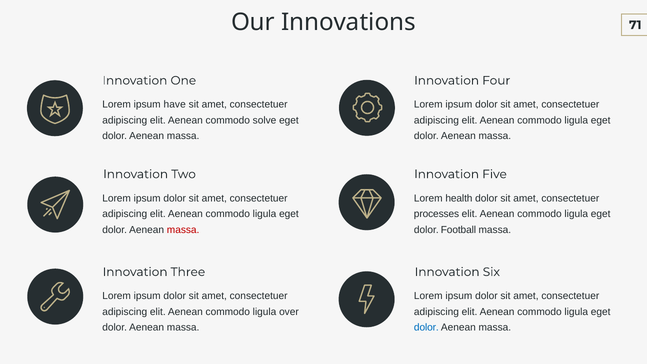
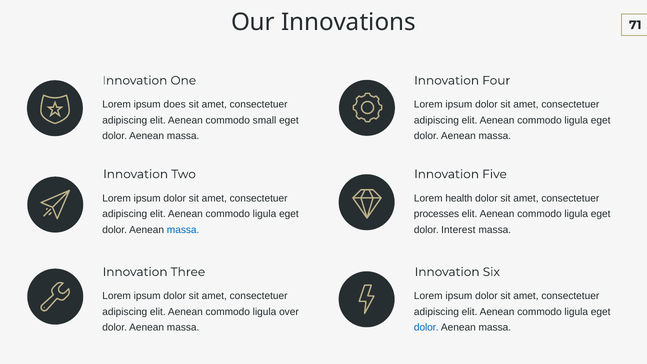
have: have -> does (175, 105)
solve: solve -> small (265, 120)
massa colour: red -> blue (183, 230)
Football: Football -> Interest (458, 230)
